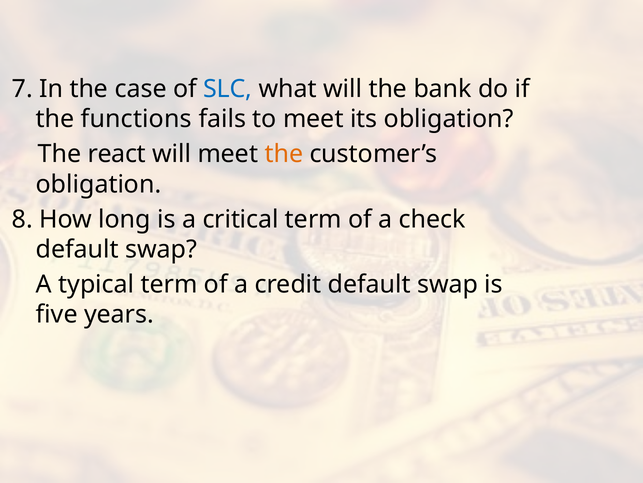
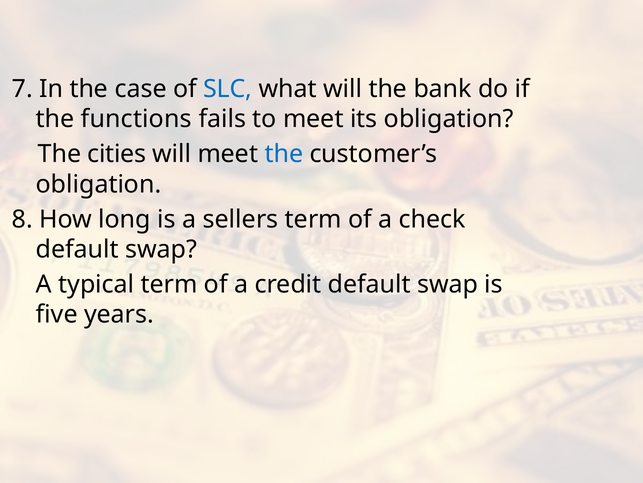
react: react -> cities (117, 154)
the colour: orange -> blue (284, 154)
critical: critical -> sellers (240, 219)
